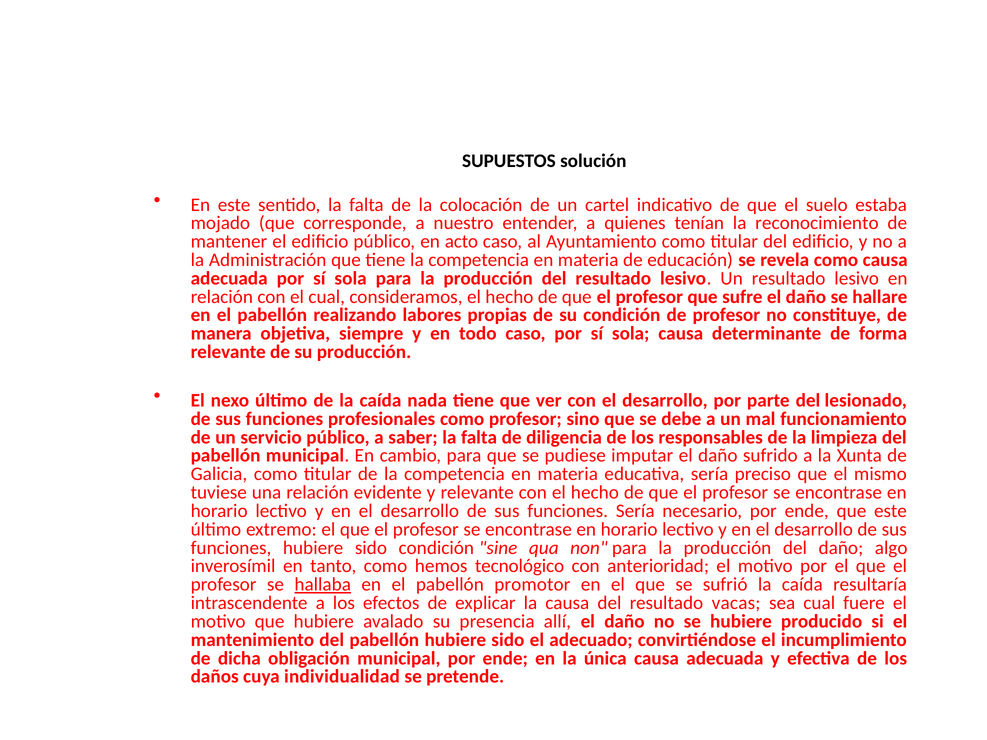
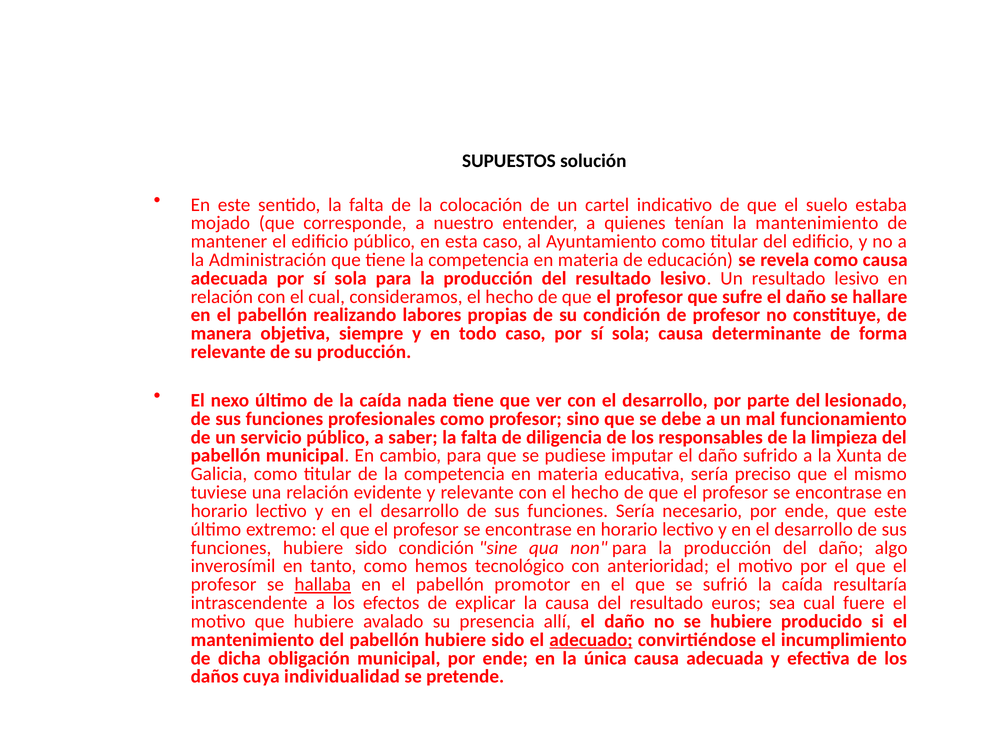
la reconocimiento: reconocimiento -> mantenimiento (817, 223)
acto: acto -> esta (461, 242)
vacas: vacas -> euros (736, 603)
adecuado underline: none -> present (591, 640)
